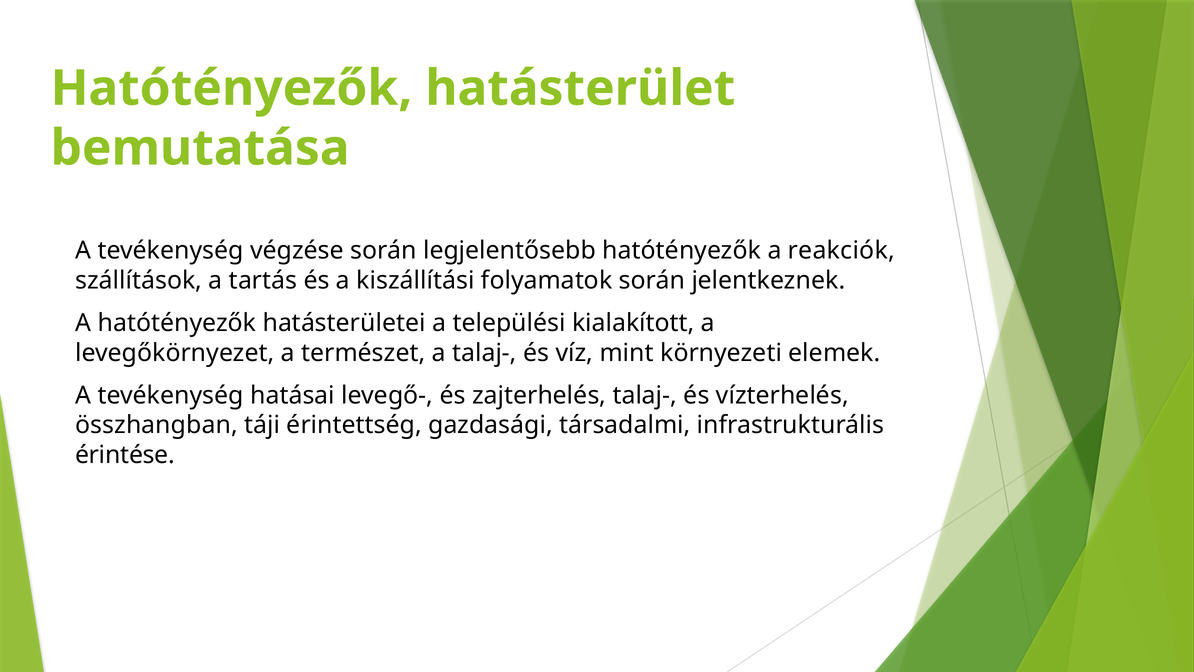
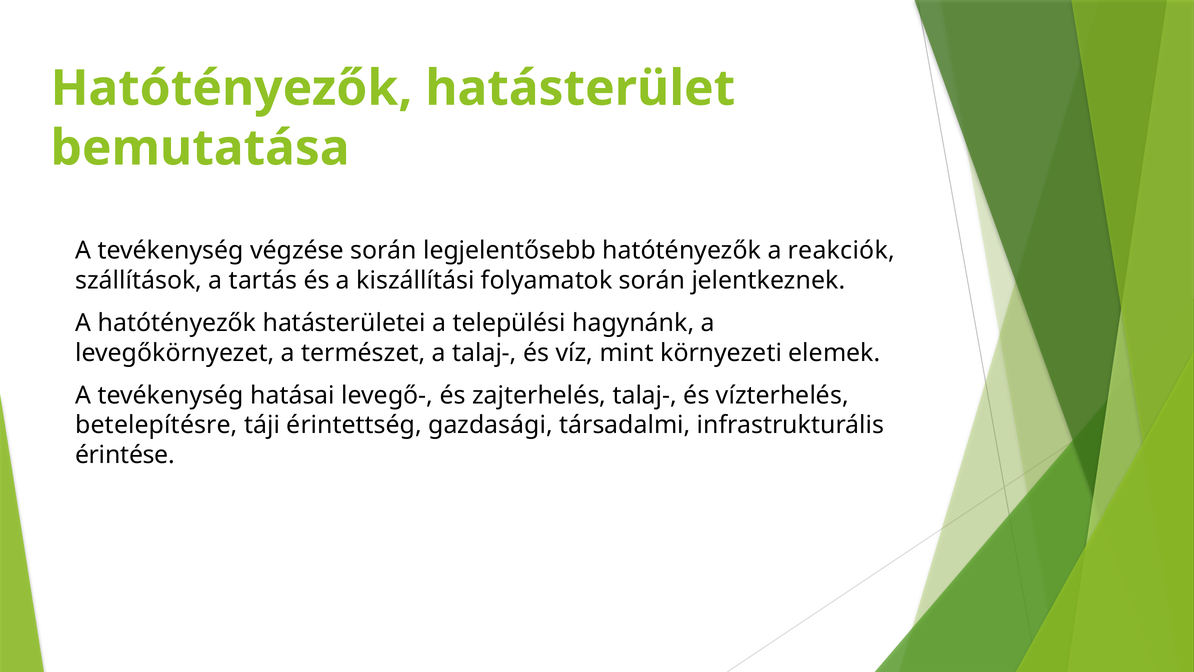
kialakított: kialakított -> hagynánk (633, 323)
összhangban: összhangban -> betelepítésre (156, 425)
